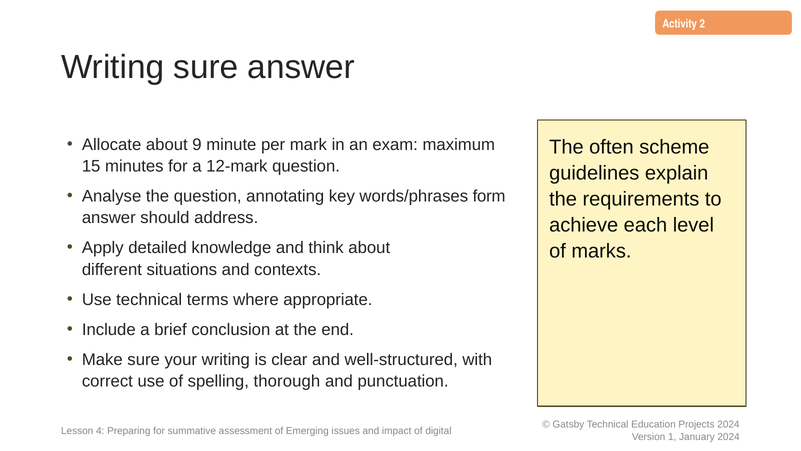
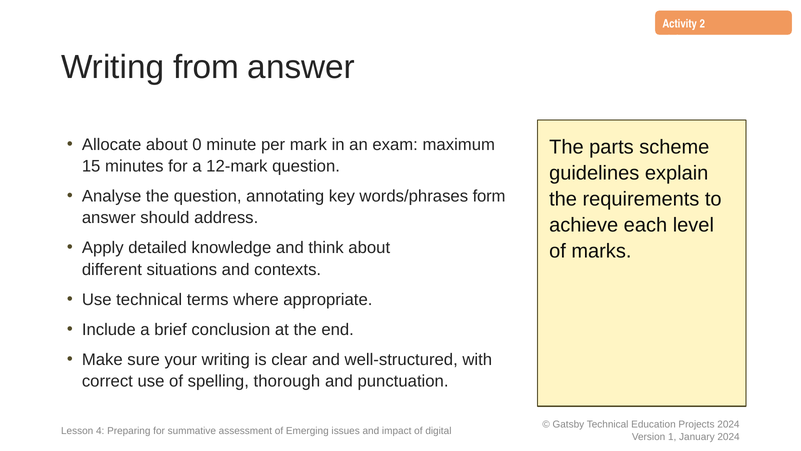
Writing sure: sure -> from (206, 67)
9: 9 -> 0 (197, 145)
often: often -> parts (611, 147)
